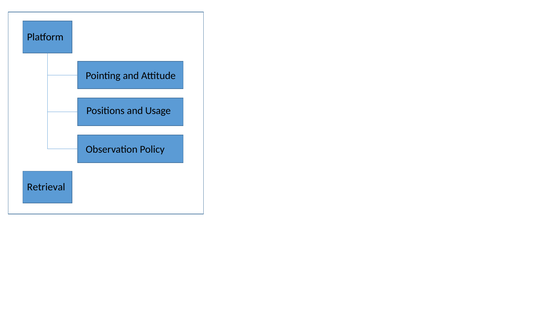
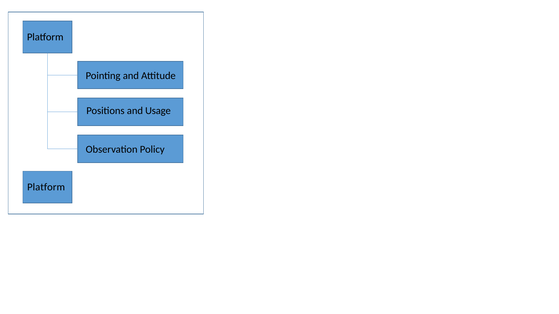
Retrieval: Retrieval -> Platform (46, 187)
